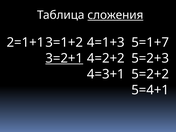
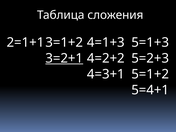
сложения underline: present -> none (115, 15)
5=1+7: 5=1+7 -> 5=1+3 (150, 42)
5=2+2: 5=2+2 -> 5=1+2 (150, 74)
